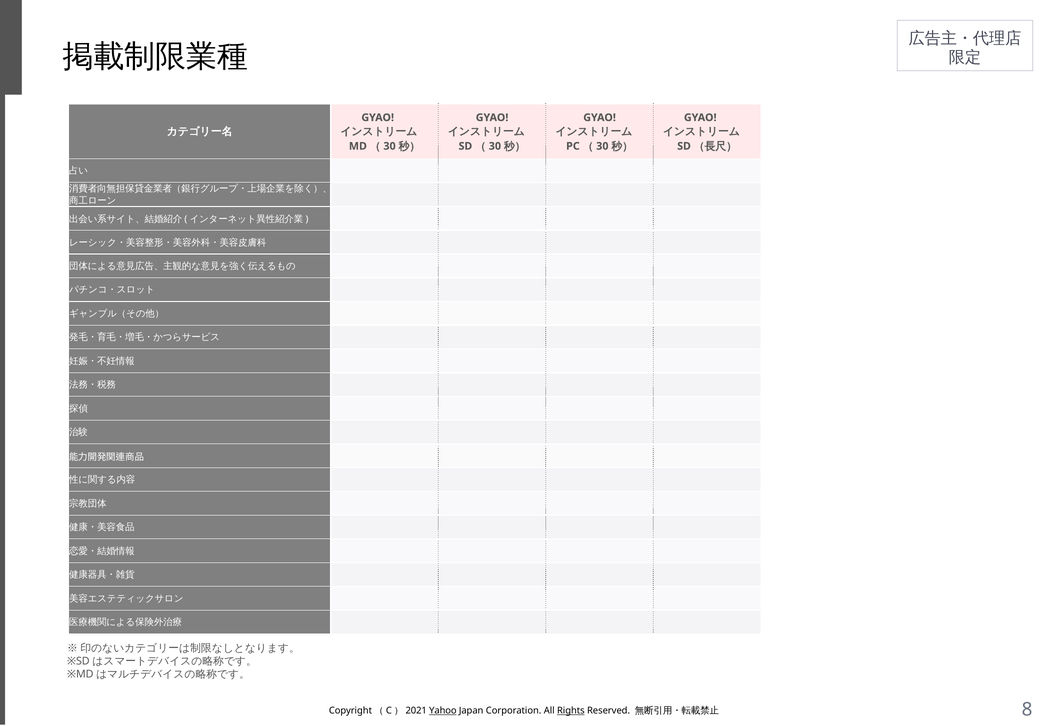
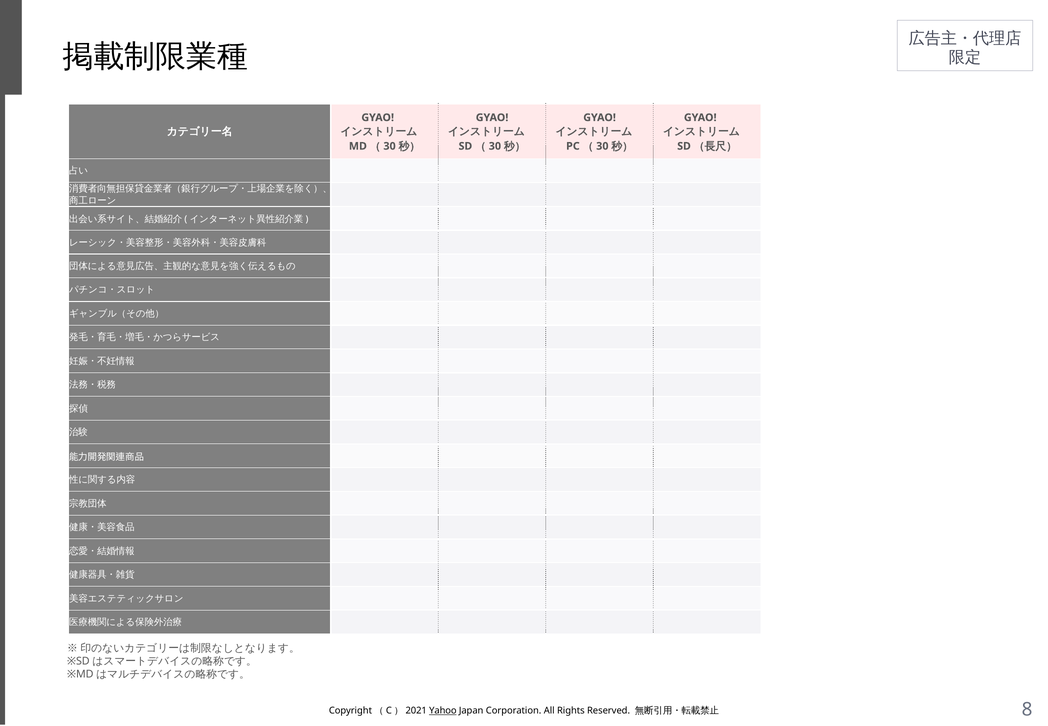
Rights underline: present -> none (571, 710)
